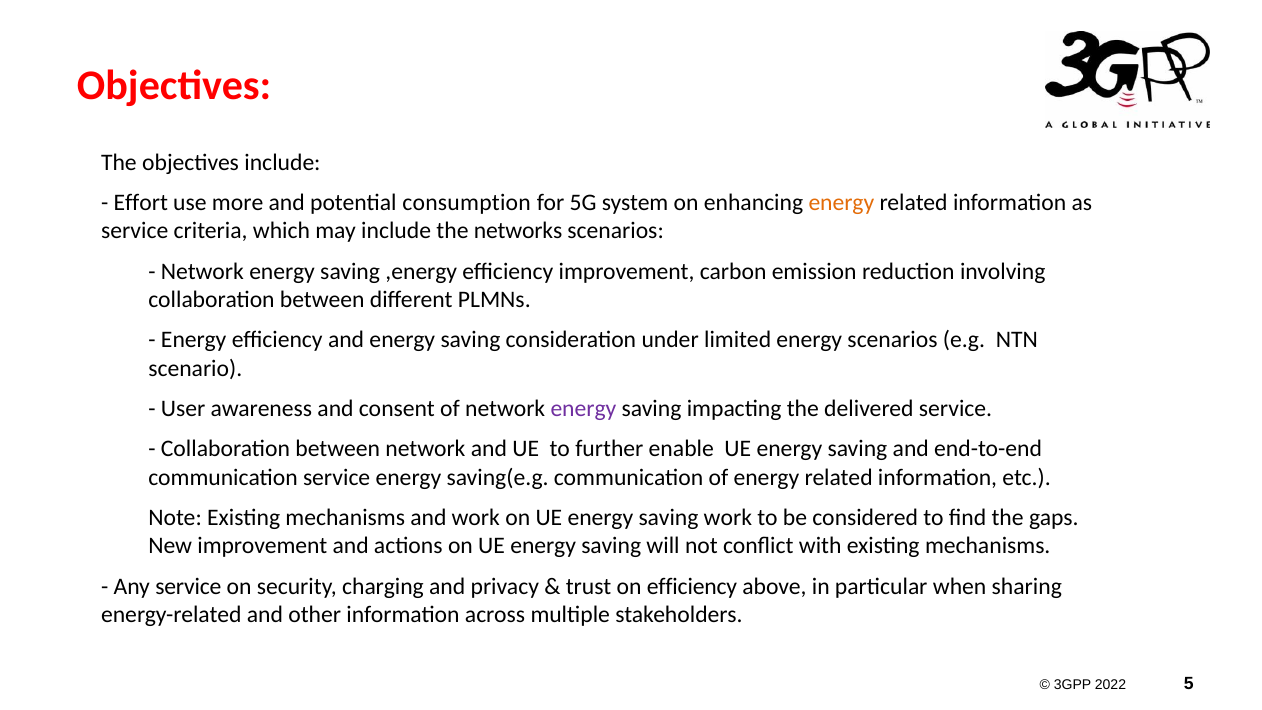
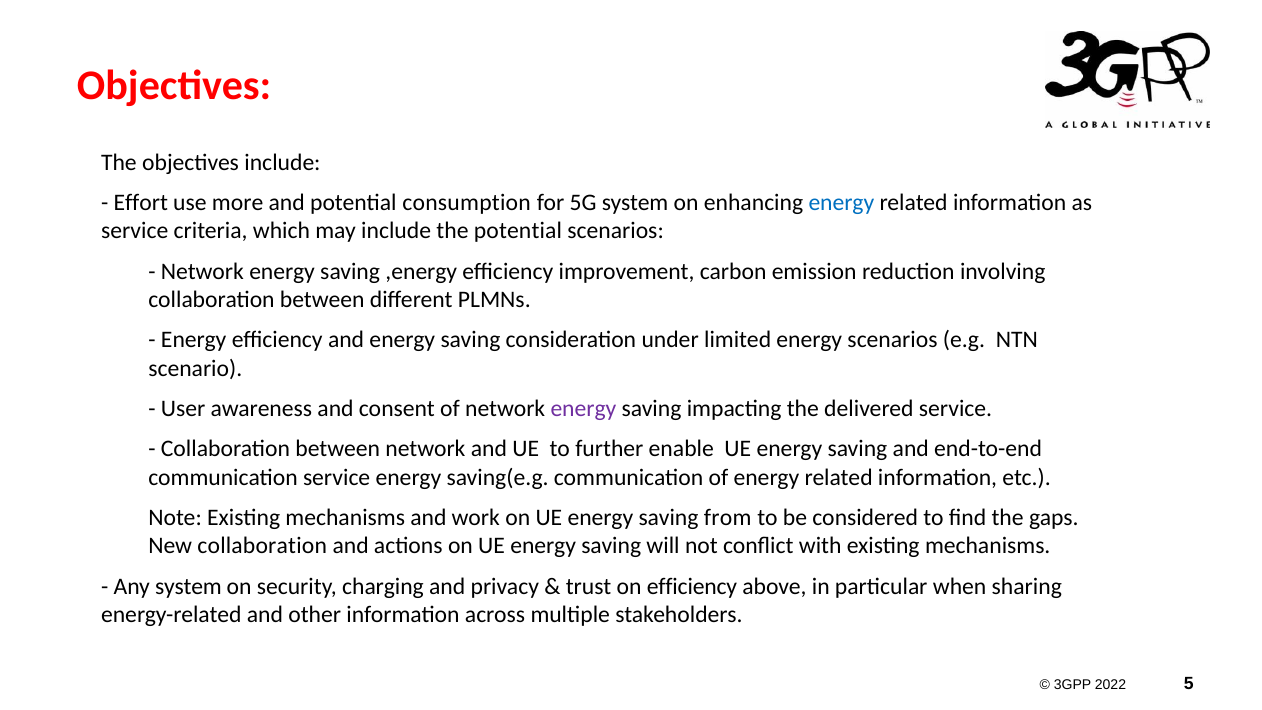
energy colour: orange -> blue (841, 203)
the networks: networks -> potential (518, 231)
saving work: work -> from (728, 517)
New improvement: improvement -> collaboration (262, 546)
Any service: service -> system (188, 586)
